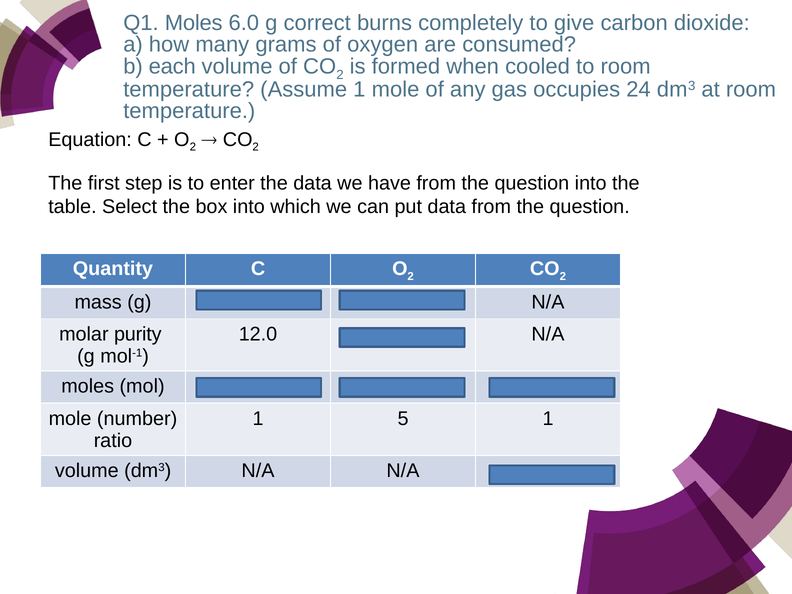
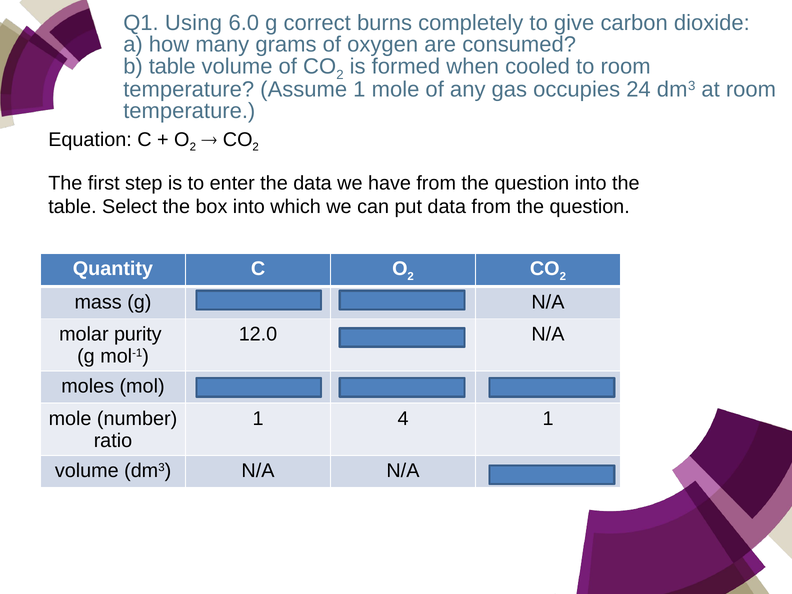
Q1 Moles: Moles -> Using (193, 23)
b each: each -> table (172, 66)
5: 5 -> 4 (403, 419)
